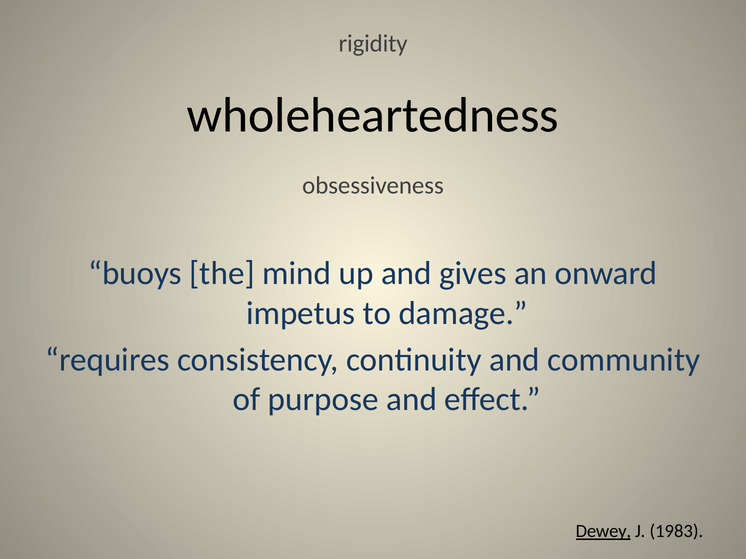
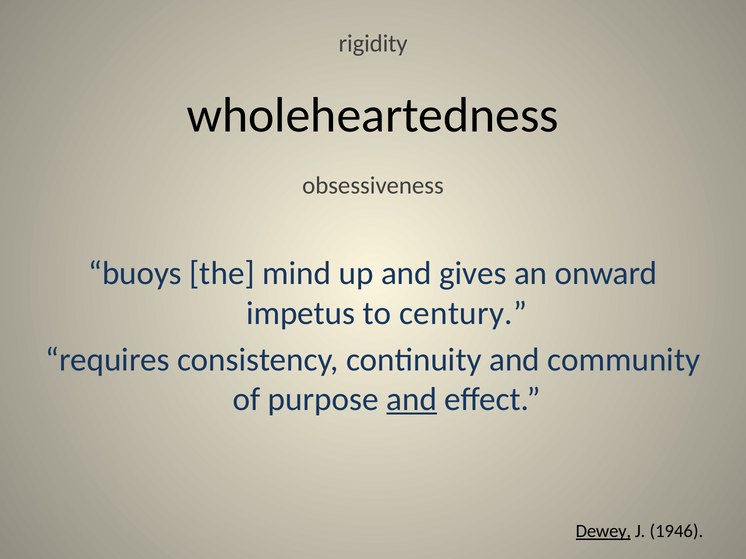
damage: damage -> century (463, 314)
and underline: none -> present (412, 400)
1983: 1983 -> 1946 (676, 532)
